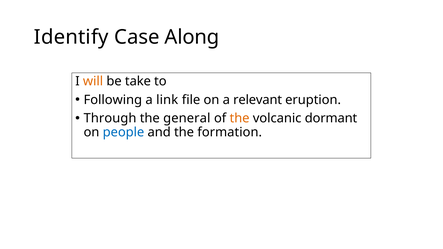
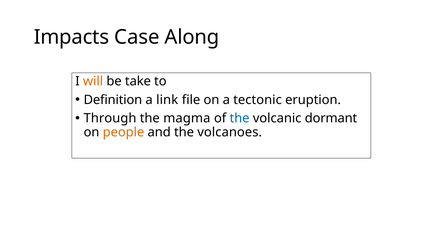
Identify: Identify -> Impacts (71, 37)
Following: Following -> Definition (113, 100)
relevant: relevant -> tectonic (258, 100)
general: general -> magma (187, 118)
the colour: orange -> blue (240, 118)
people colour: blue -> orange (123, 132)
formation: formation -> volcanoes (230, 132)
